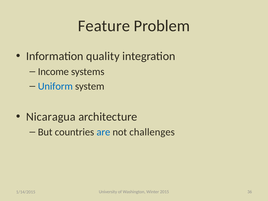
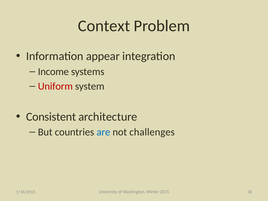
Feature: Feature -> Context (104, 26)
quality: quality -> appear (103, 56)
Uniform colour: blue -> red (55, 86)
Nicaragua: Nicaragua -> Consistent (51, 117)
